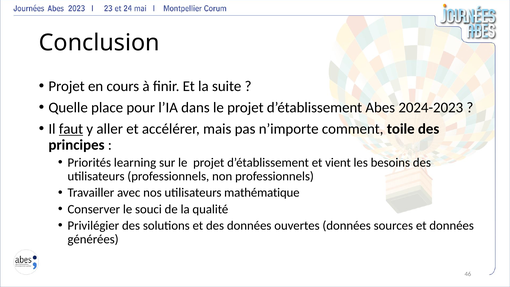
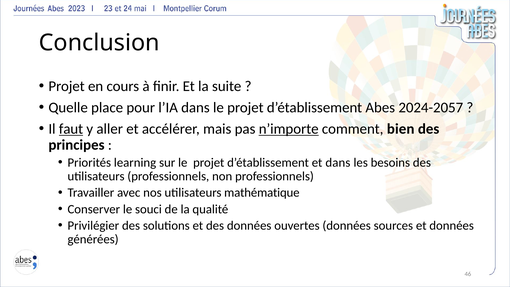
2024-2023: 2024-2023 -> 2024-2057 (431, 108)
n’importe underline: none -> present (289, 129)
toile: toile -> bien (401, 129)
et vient: vient -> dans (338, 163)
